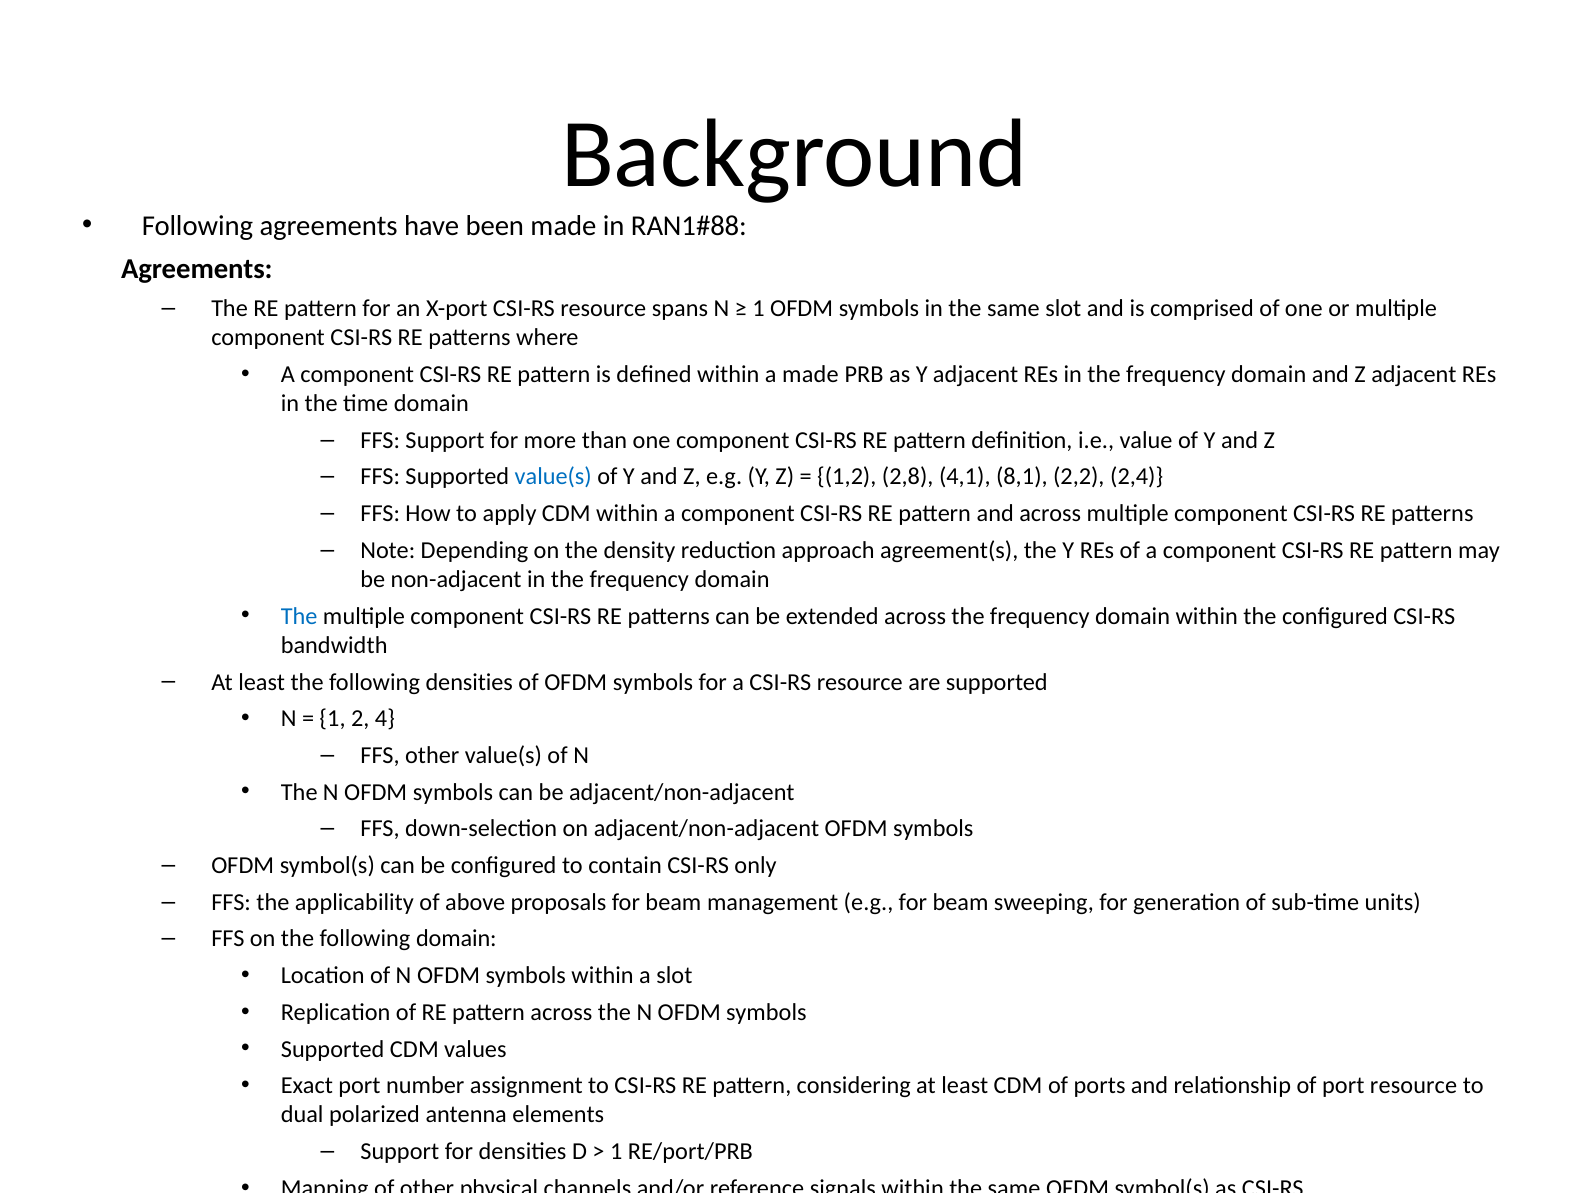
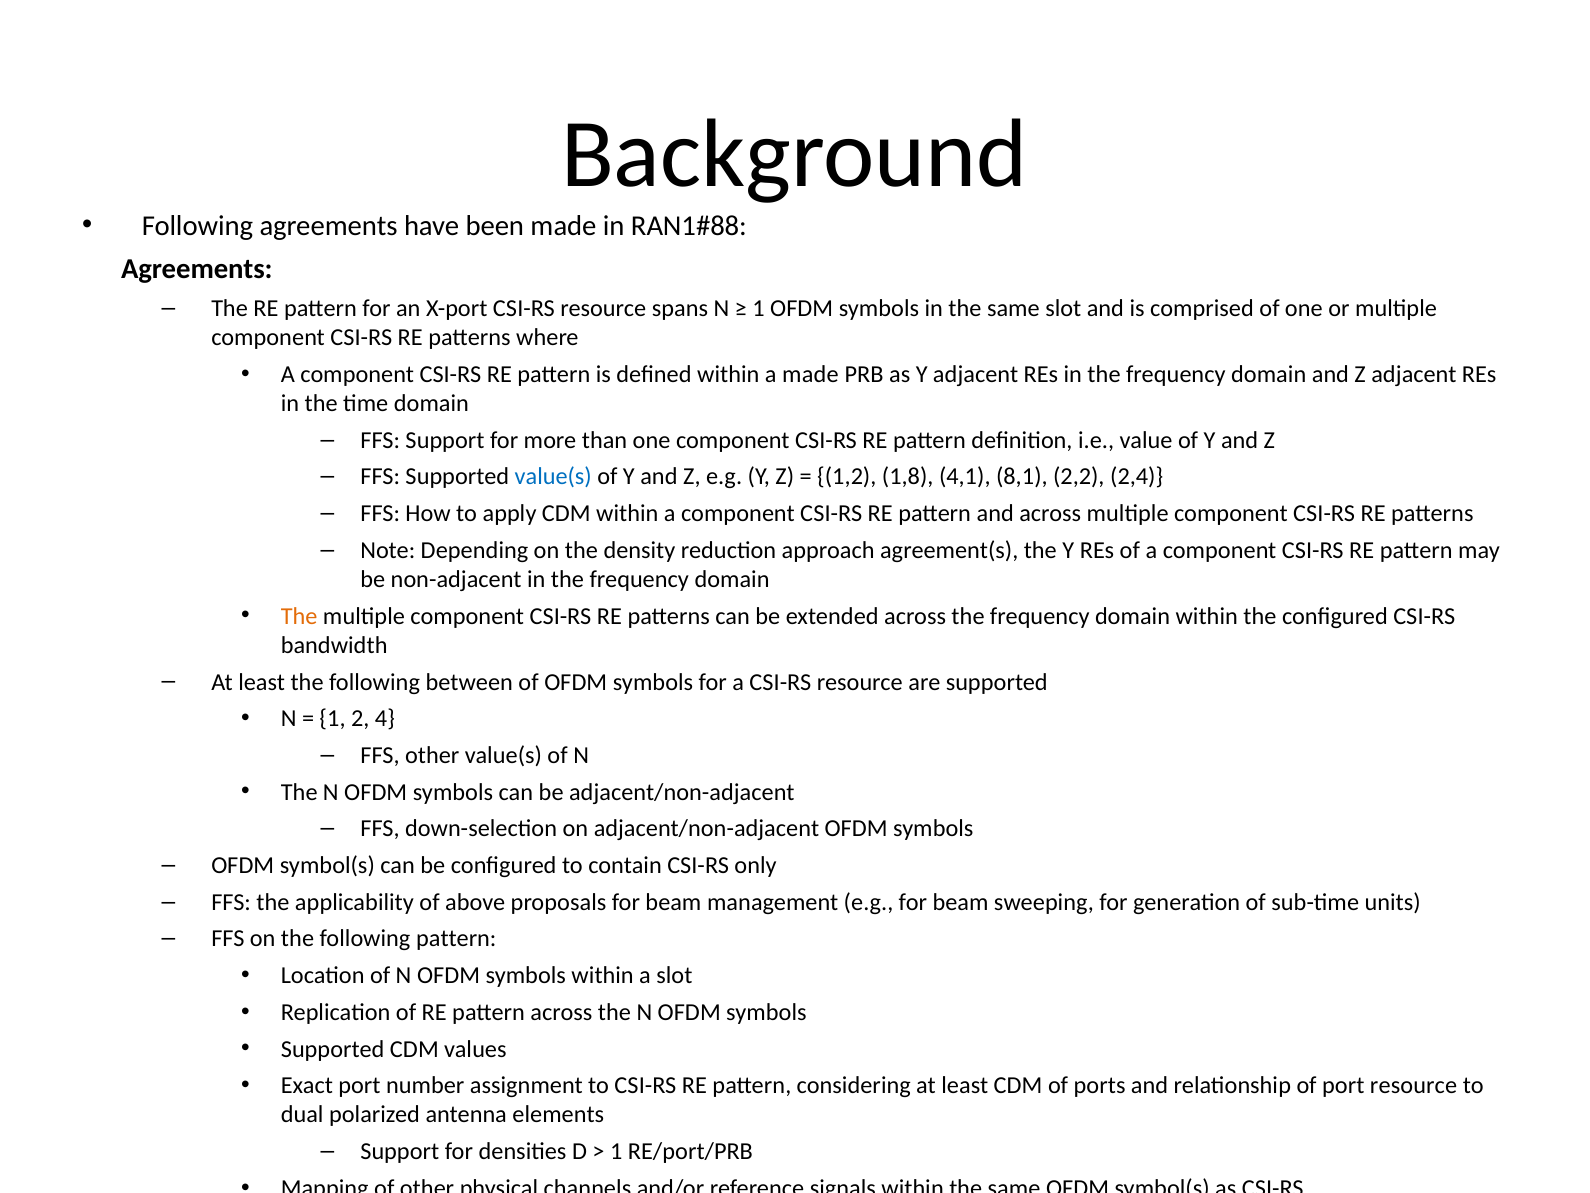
2,8: 2,8 -> 1,8 (908, 477)
The colour: blue -> orange (299, 616)
following densities: densities -> between (469, 682)
following domain: domain -> pattern (456, 939)
